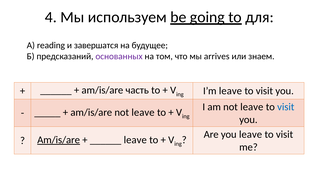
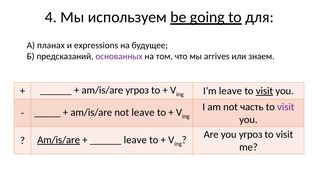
reading: reading -> планах (51, 45)
завершатся: завершатся -> expressions (96, 45)
am/is/are часть: часть -> угроз (137, 90)
visit underline: none -> present (264, 91)
am not leave: leave -> часть (252, 107)
visit colour: blue -> purple (286, 107)
you leave: leave -> угроз (251, 134)
